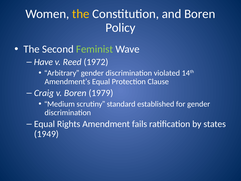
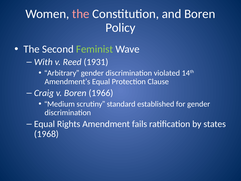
the colour: yellow -> pink (81, 14)
Have: Have -> With (43, 62)
1972: 1972 -> 1931 (96, 62)
1979: 1979 -> 1966 (101, 93)
1949: 1949 -> 1968 (46, 134)
